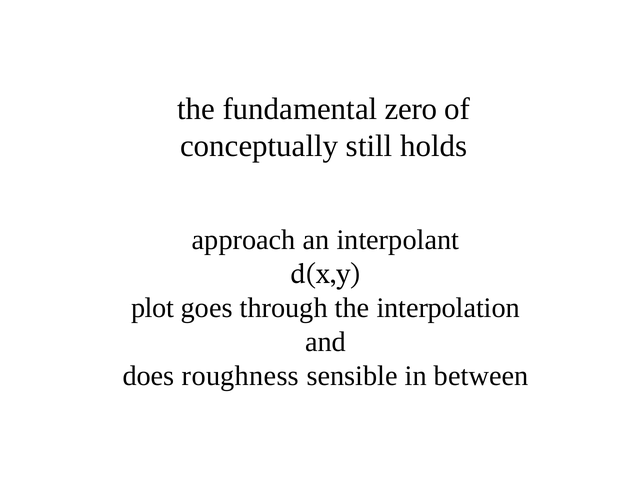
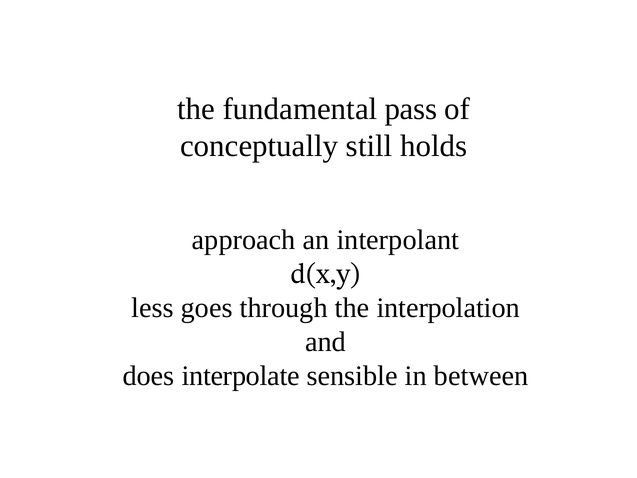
zero: zero -> pass (411, 109)
plot: plot -> less (152, 308)
roughness: roughness -> interpolate (241, 376)
